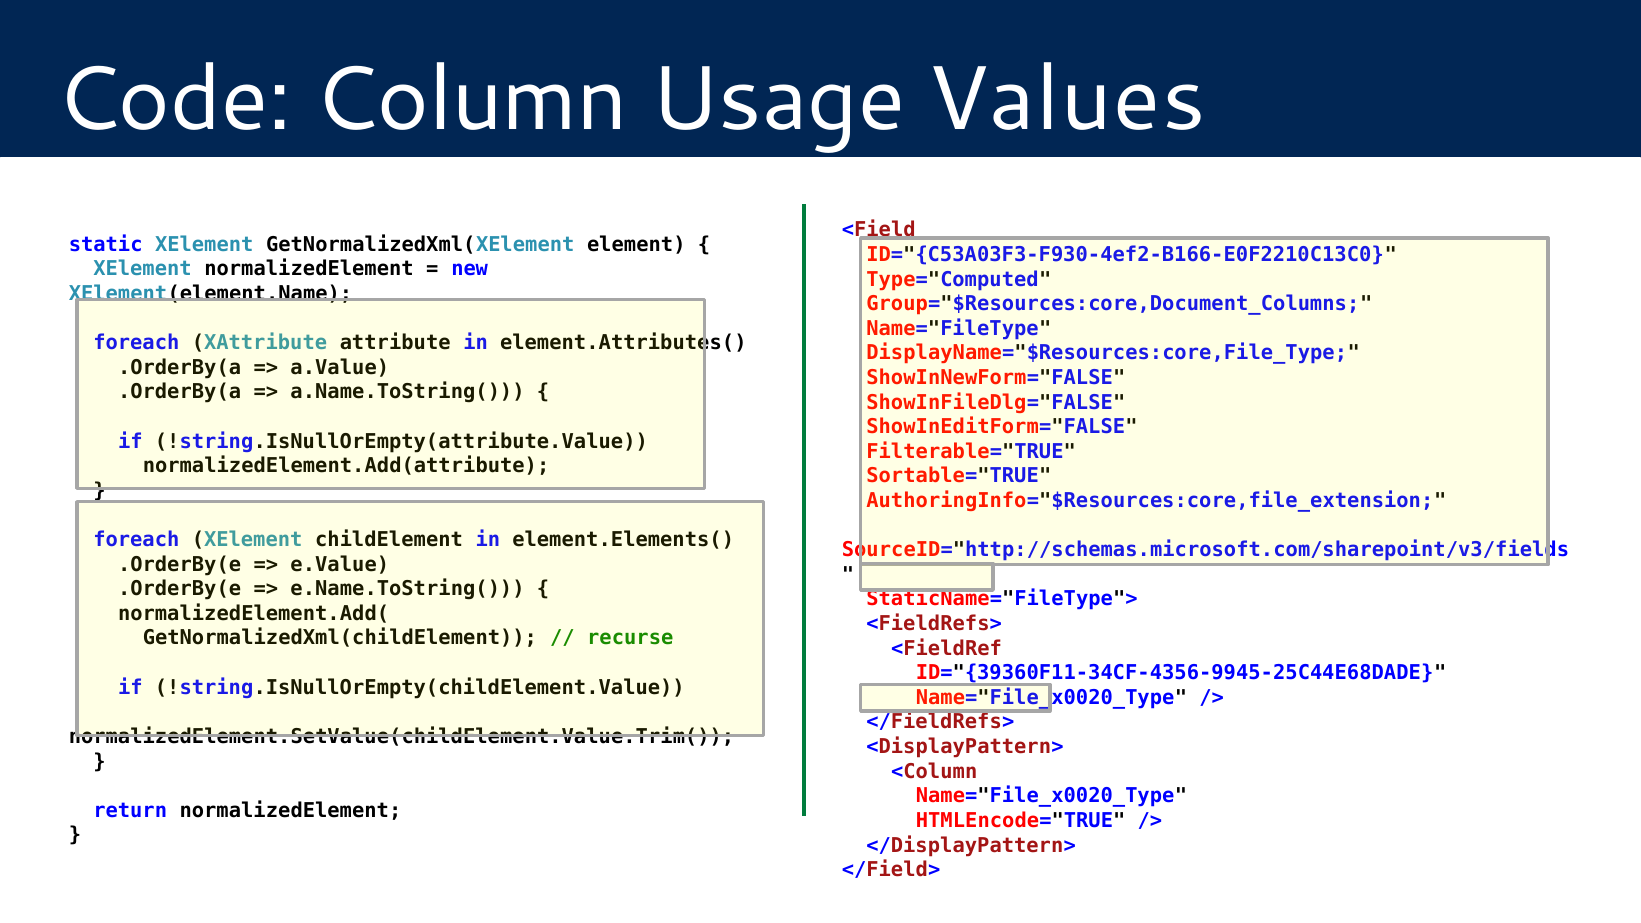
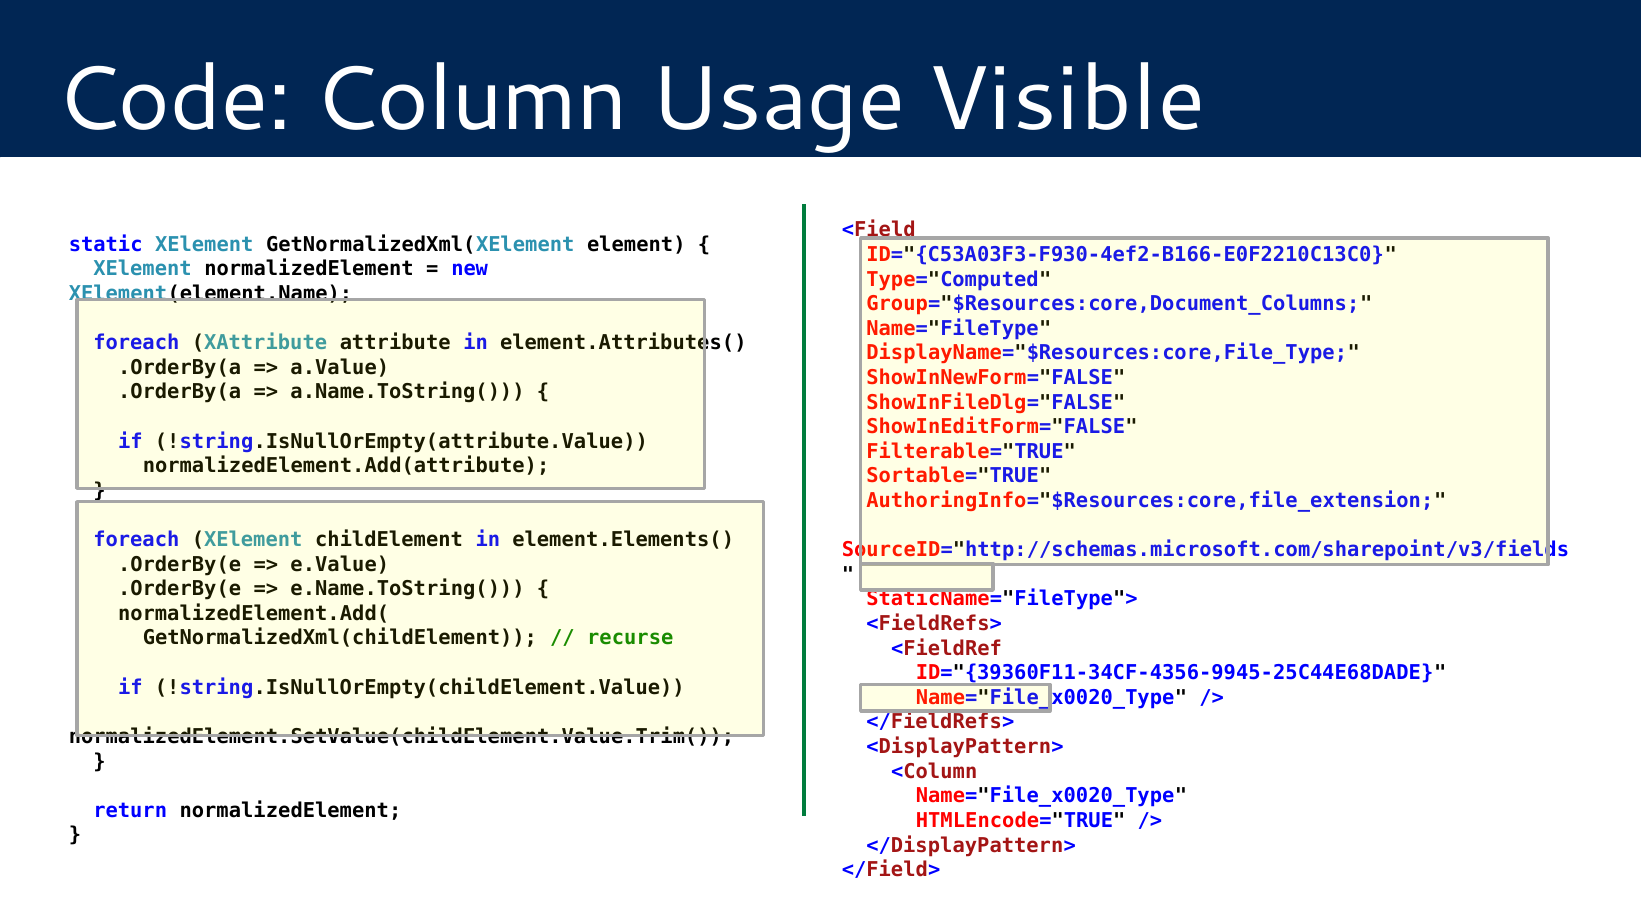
Values: Values -> Visible (1066, 99)
